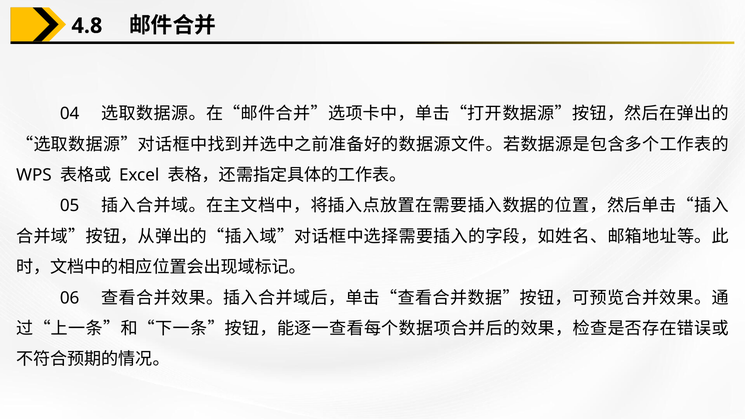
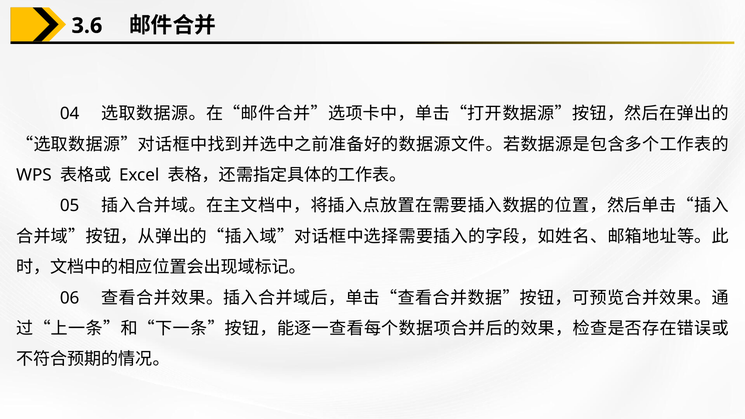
4.8: 4.8 -> 3.6 (87, 26)
